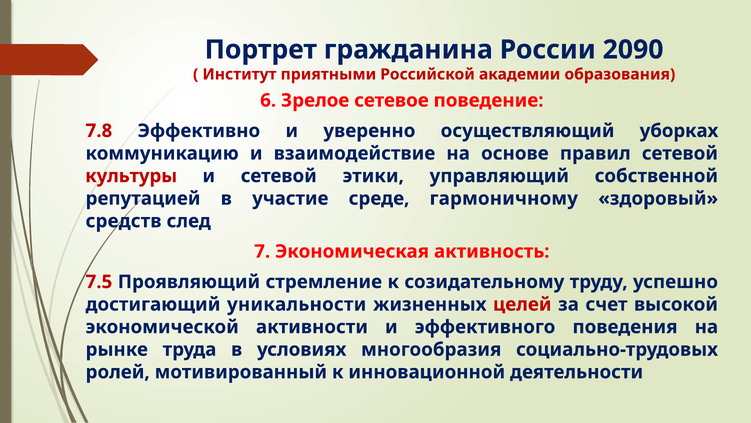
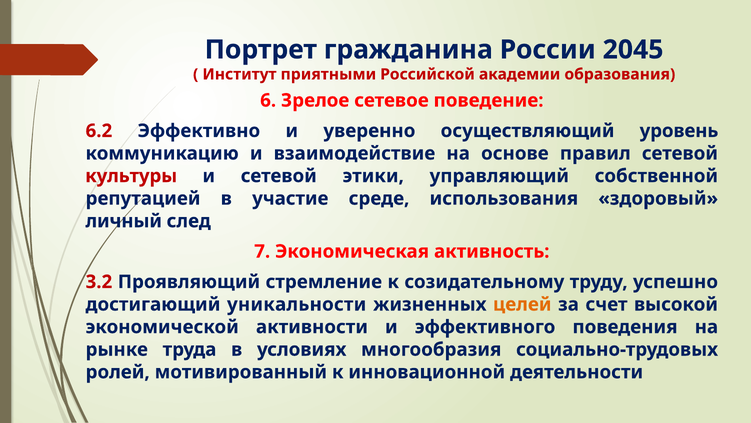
2090: 2090 -> 2045 (633, 50)
7.8: 7.8 -> 6.2 (99, 131)
уборках: уборках -> уровень (679, 131)
гармоничному: гармоничному -> использования (504, 198)
средств: средств -> личный (124, 221)
7.5: 7.5 -> 3.2 (99, 282)
целей colour: red -> orange (522, 304)
